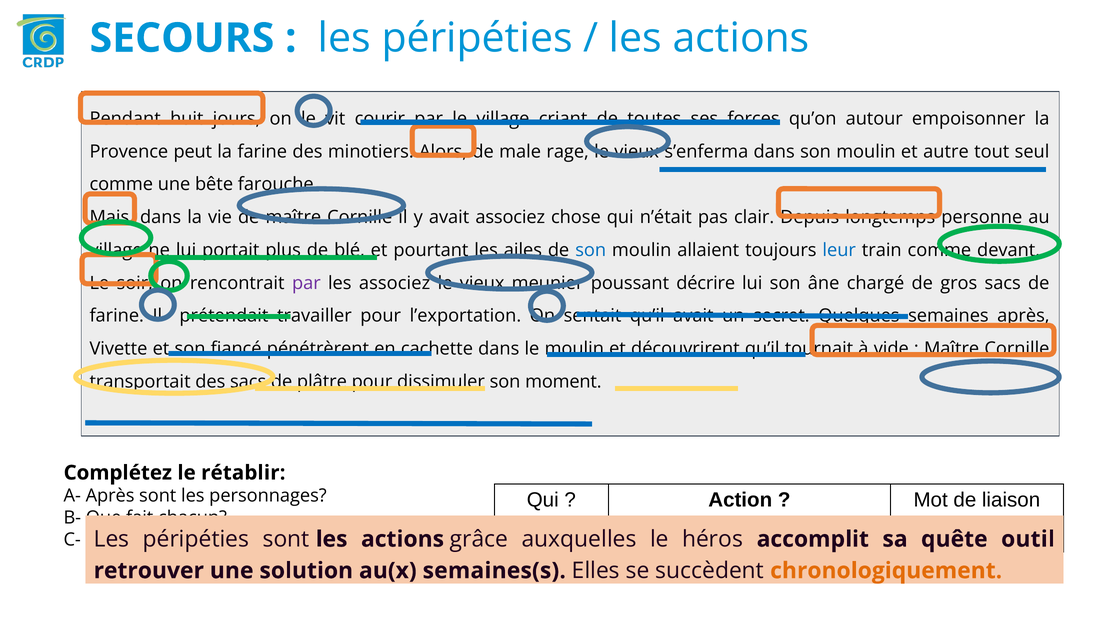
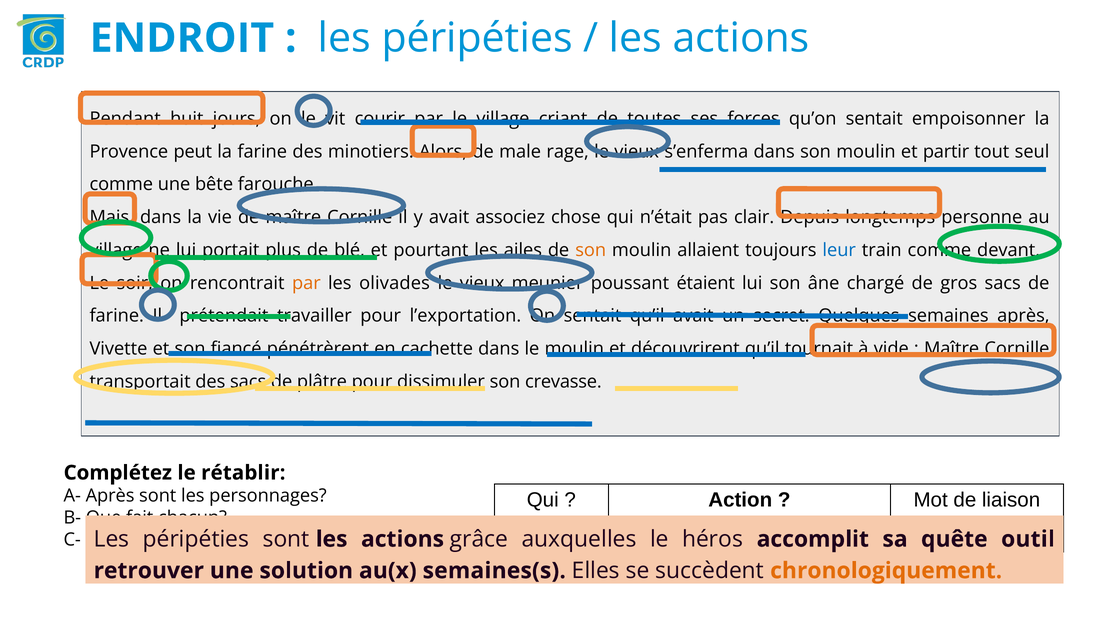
SECOURS: SECOURS -> ENDROIT (182, 38)
qu’on autour: autour -> sentait (874, 119)
autre: autre -> partir (946, 151)
son colour: blue -> orange (591, 250)
par colour: purple -> orange (306, 283)
les associez: associez -> olivades (395, 283)
décrire: décrire -> étaient (706, 283)
moment: moment -> crevasse (563, 381)
